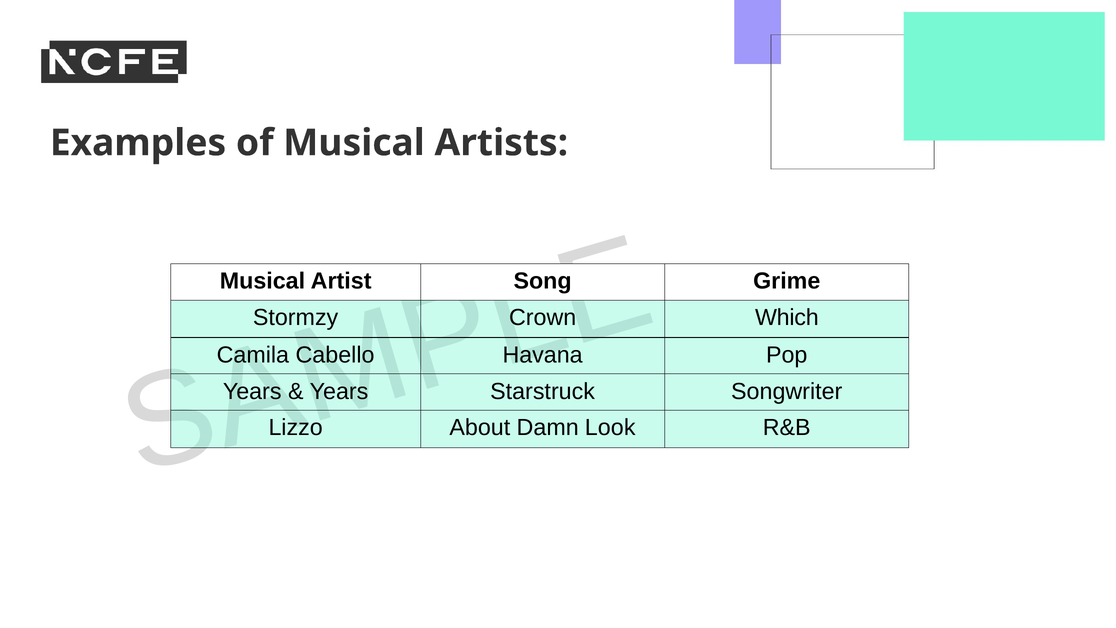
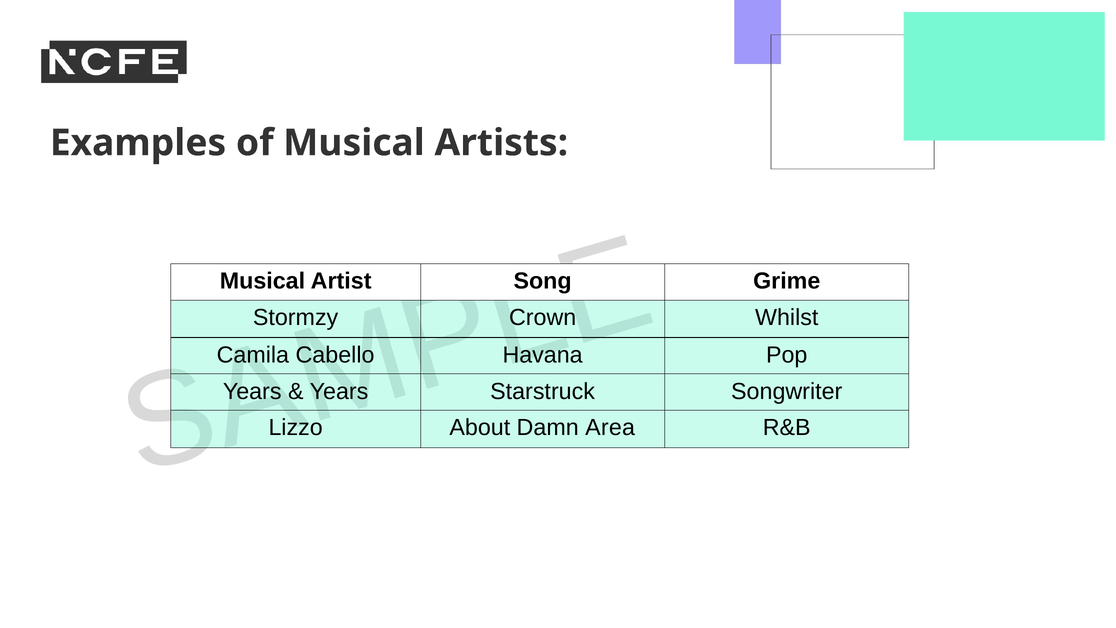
Which: Which -> Whilst (787, 317)
Look: Look -> Area (610, 428)
